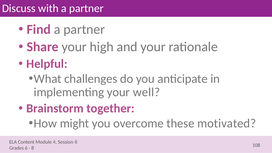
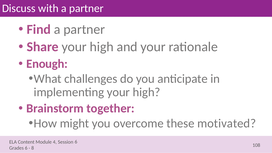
Helpful: Helpful -> Enough (47, 64)
implementing your well: well -> high (147, 92)
